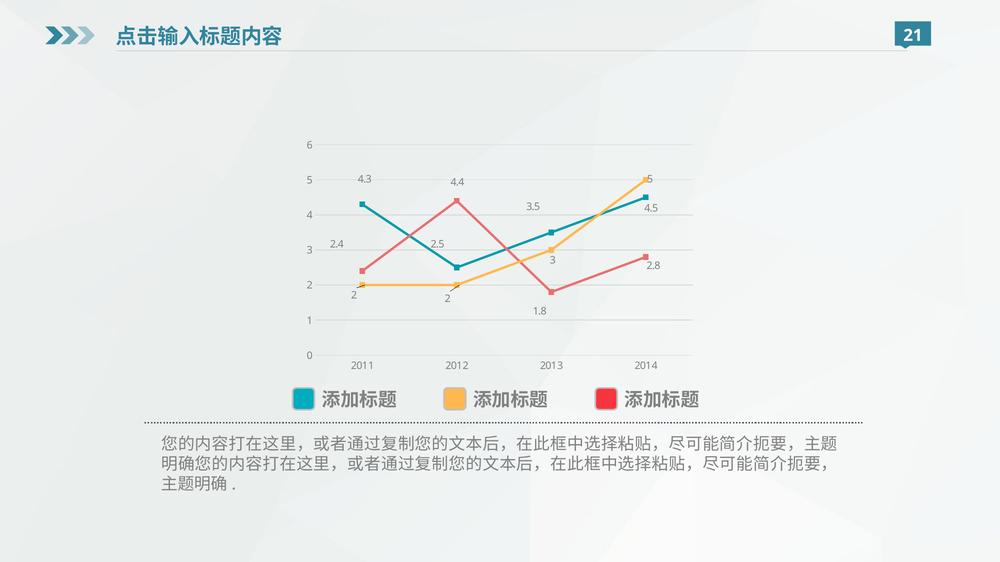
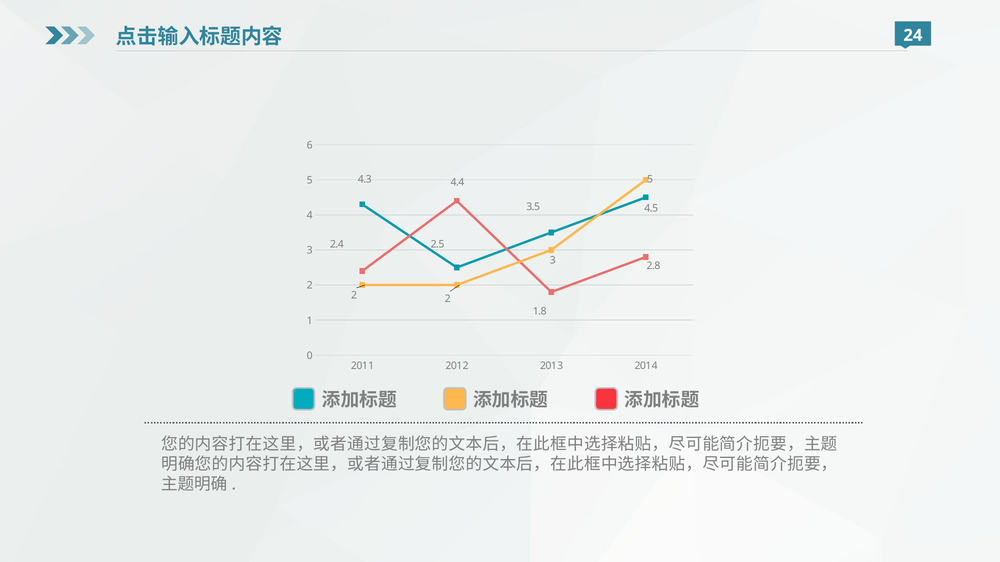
21: 21 -> 24 (913, 35)
